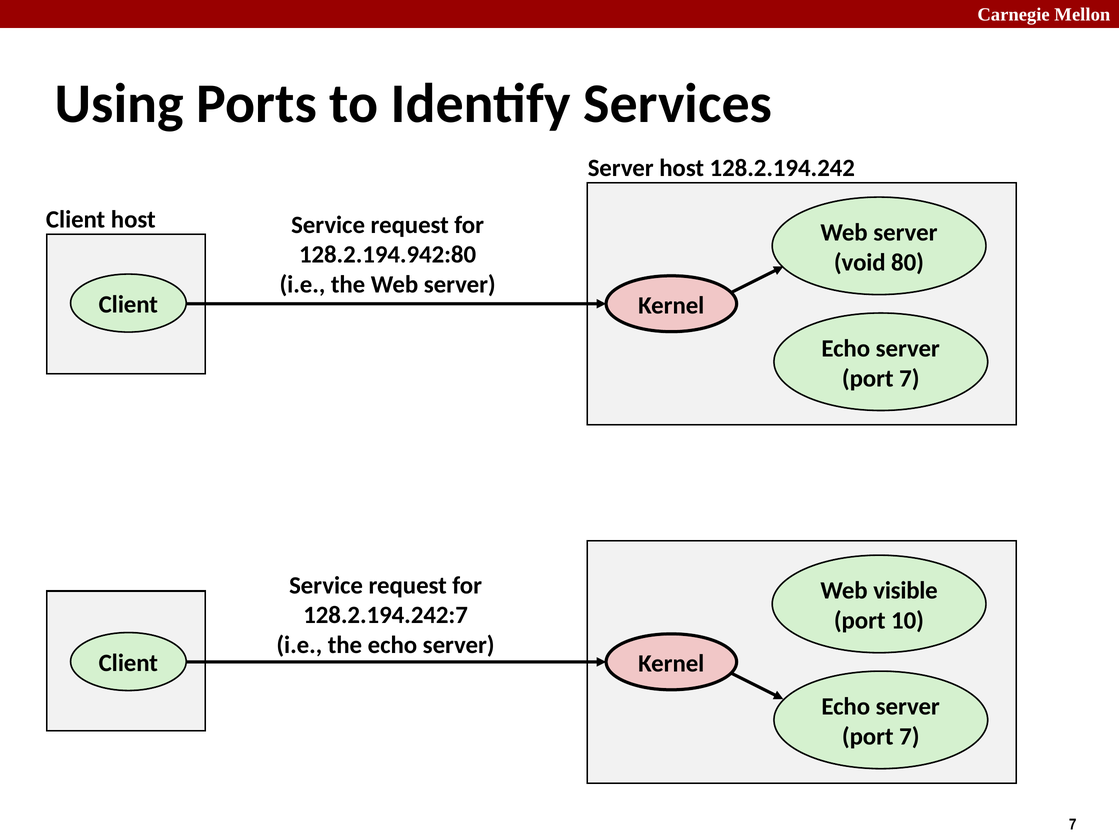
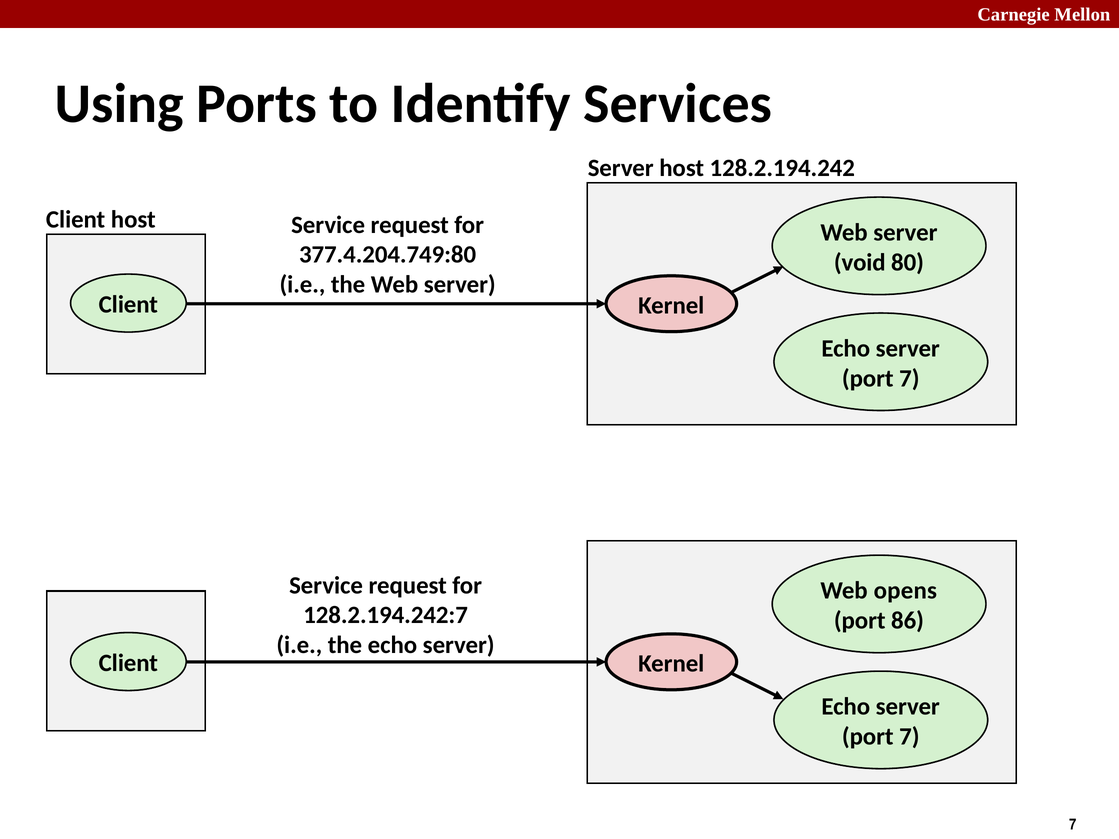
128.2.194.942:80: 128.2.194.942:80 -> 377.4.204.749:80 (388, 255)
visible: visible -> opens (905, 591)
10: 10 -> 86 (908, 621)
